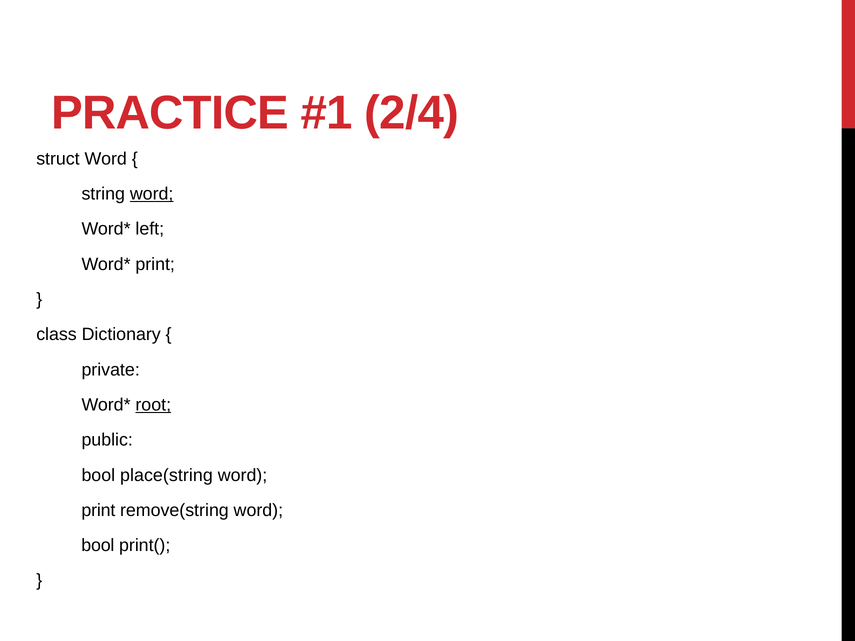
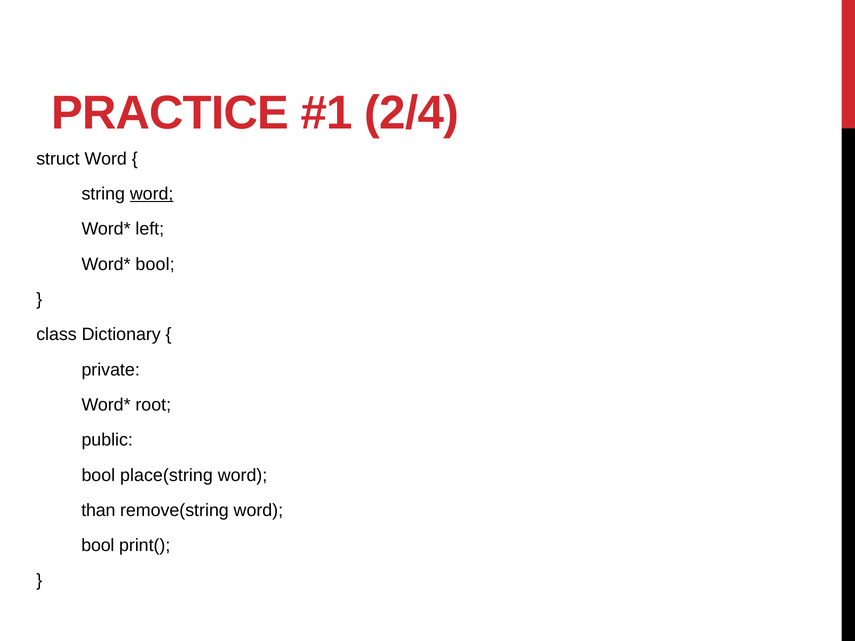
print: print -> bool (155, 264)
root underline: present -> none (153, 405)
print: print -> than (98, 510)
